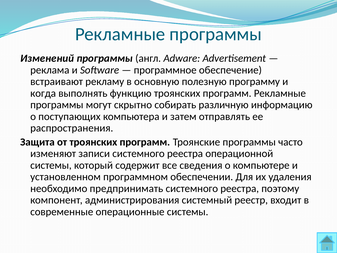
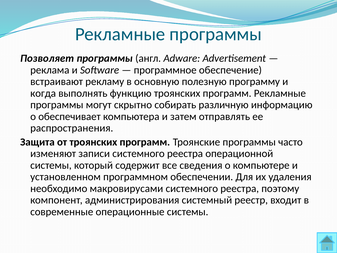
Изменений: Изменений -> Позволяет (47, 58)
поступающих: поступающих -> обеспечивает (70, 116)
предпринимать: предпринимать -> макровирусами (126, 188)
